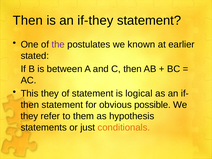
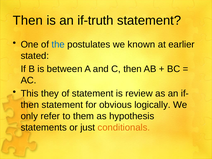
if-they: if-they -> if-truth (95, 21)
the colour: purple -> blue (58, 44)
logical: logical -> review (139, 93)
possible: possible -> logically (152, 105)
they: they -> only (29, 116)
